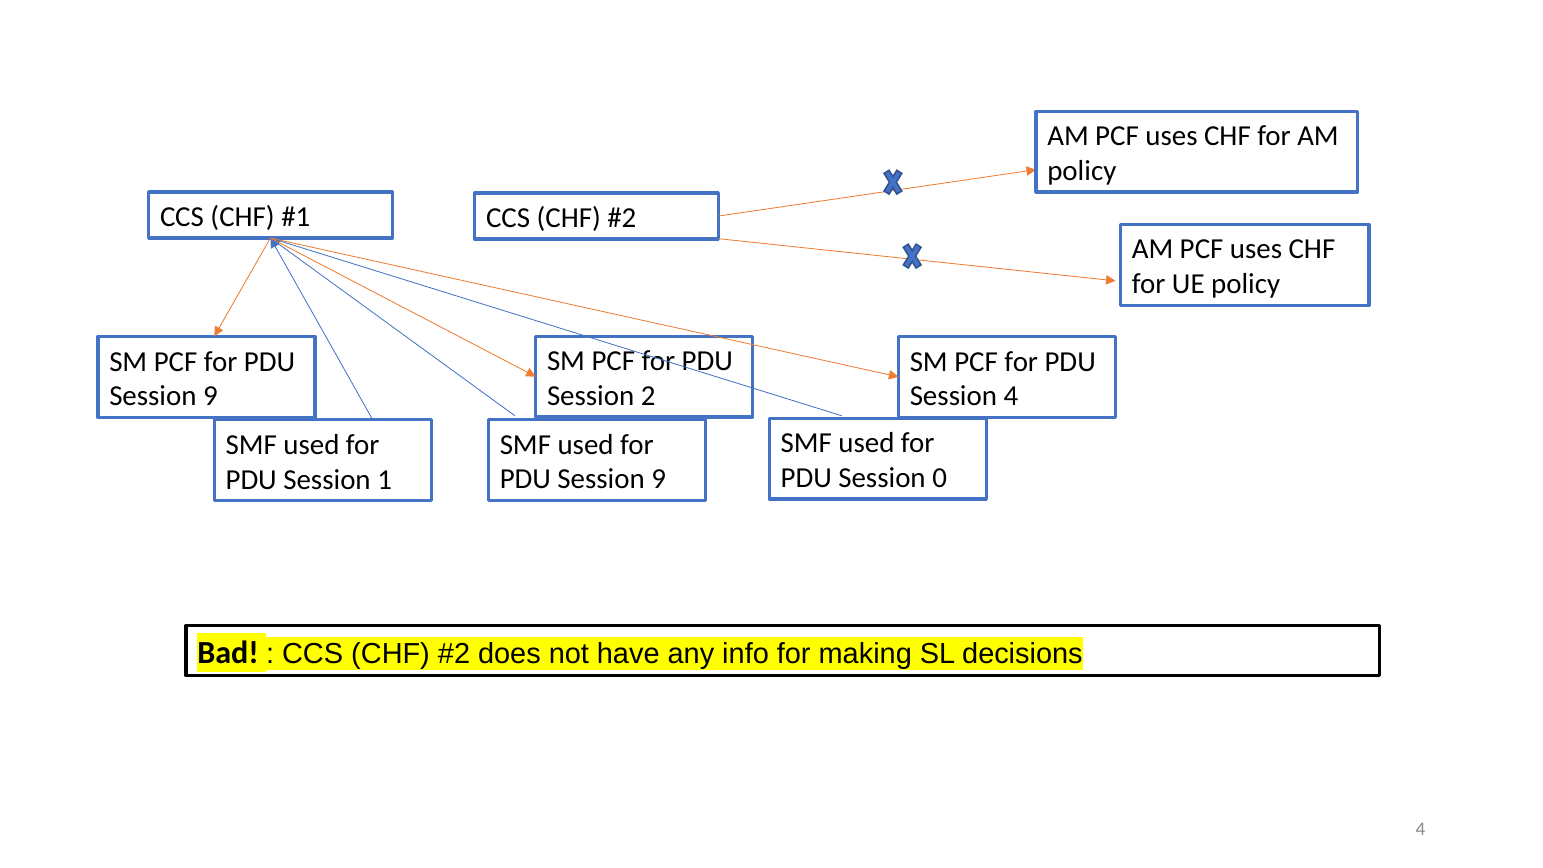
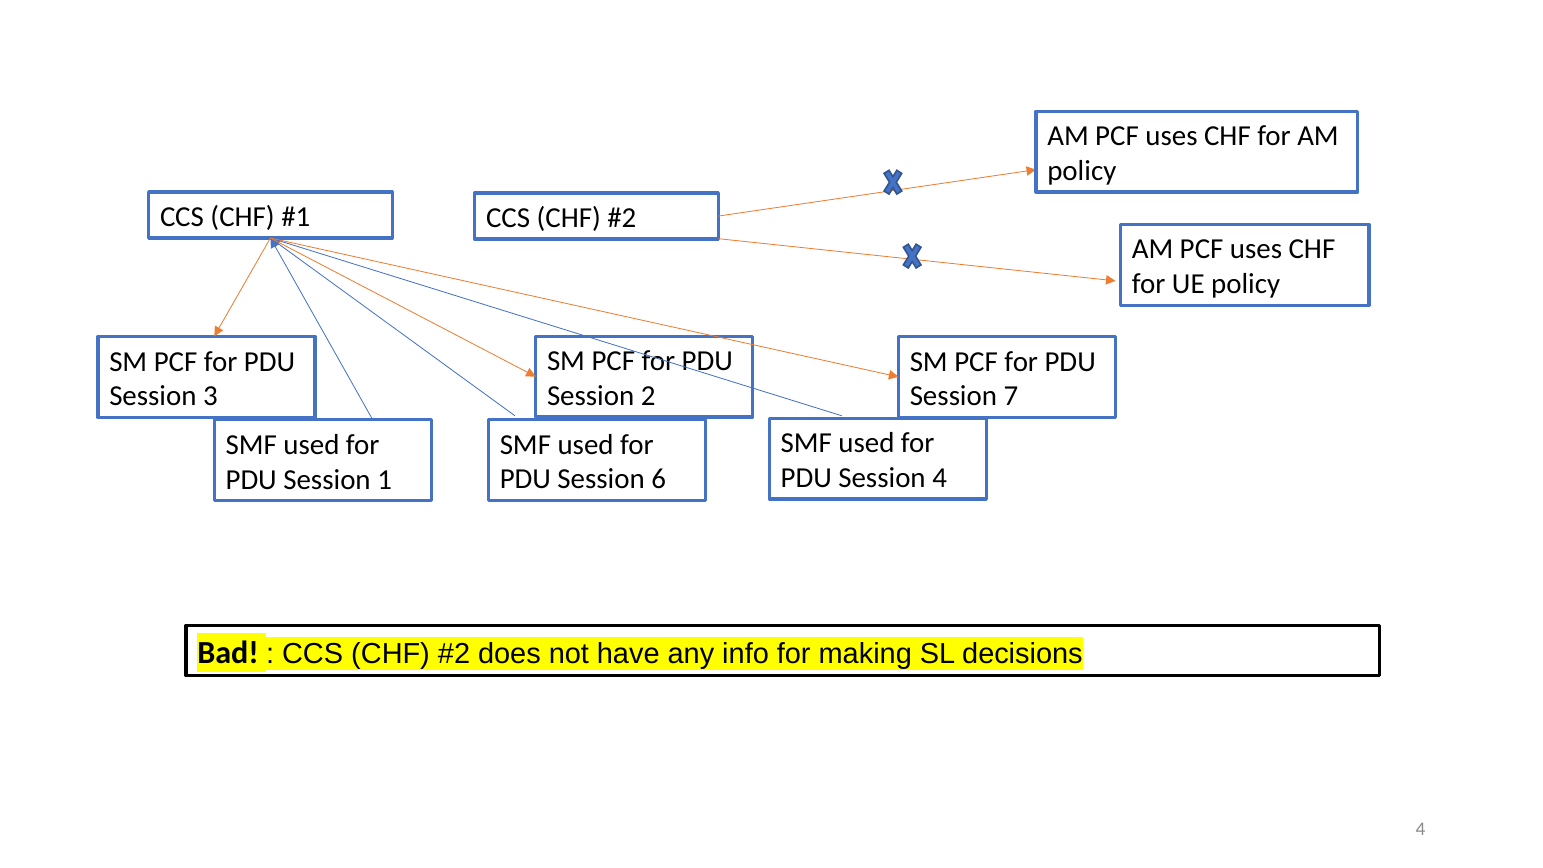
9: 9 -> 3 (210, 396)
Session 4: 4 -> 7 (1011, 396)
Session 0: 0 -> 4 (940, 478)
9: 9 -> 6 (659, 479)
